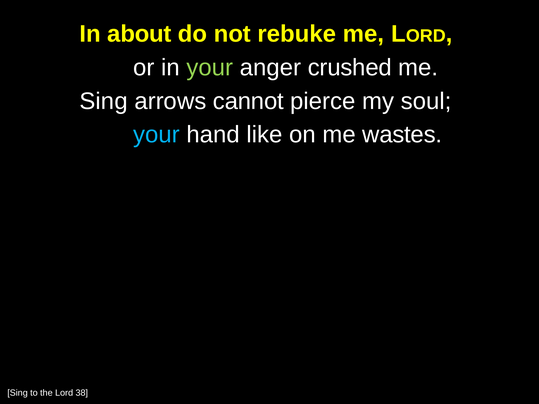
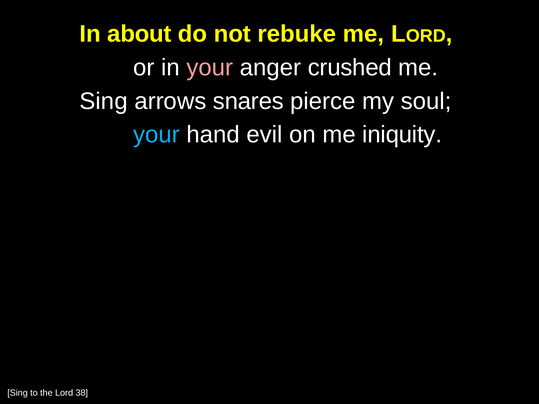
your colour: light green -> pink (210, 68)
cannot: cannot -> snares (248, 101)
like: like -> evil (264, 135)
wastes: wastes -> iniquity (402, 135)
